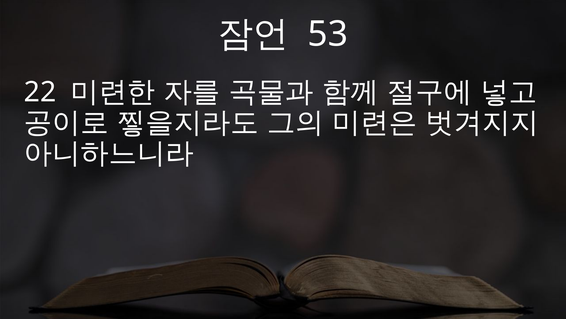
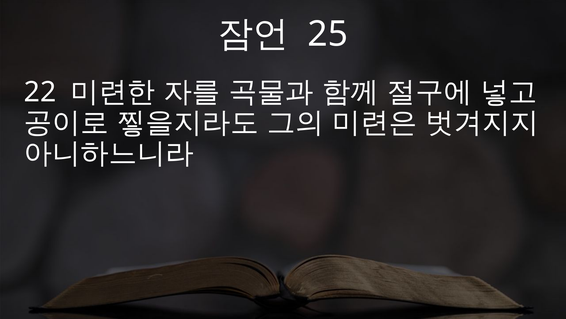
53: 53 -> 25 (328, 34)
